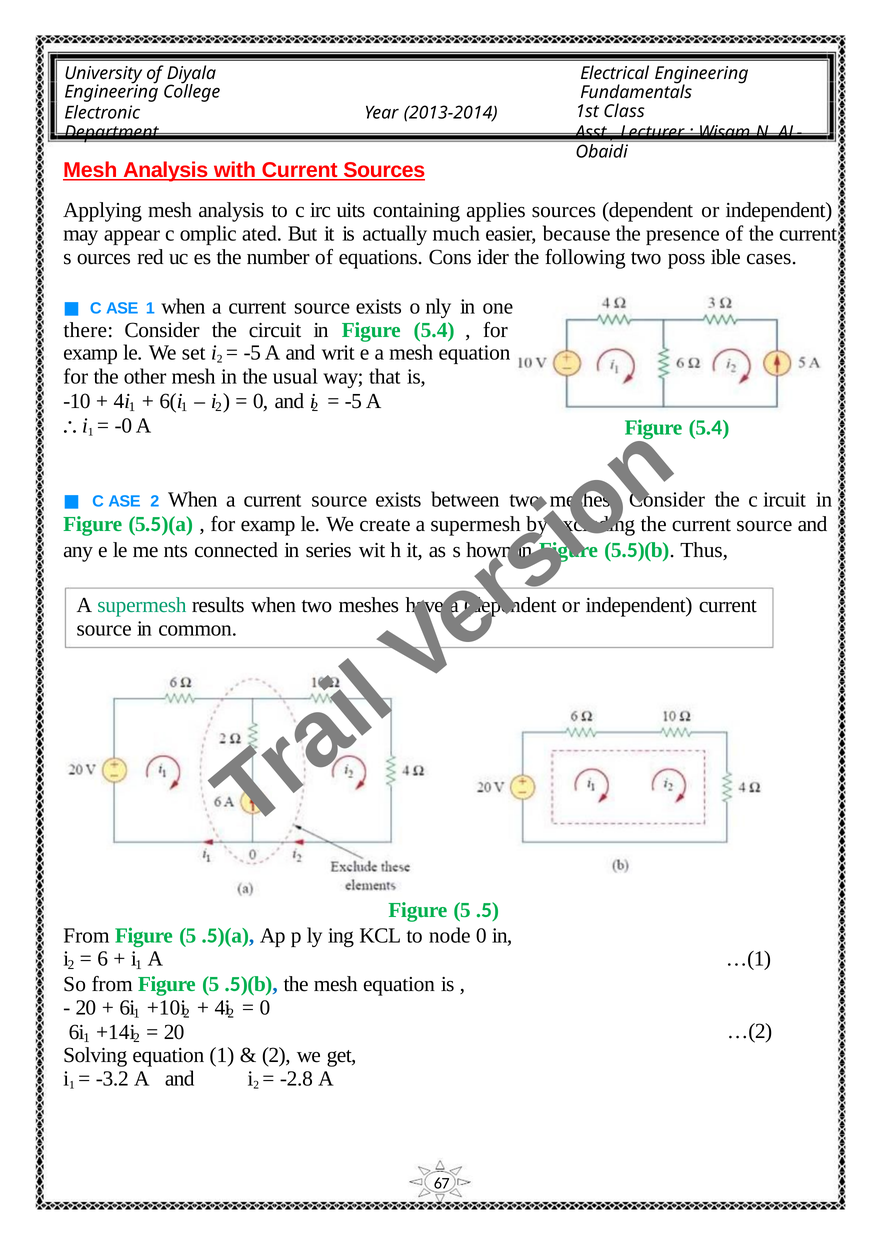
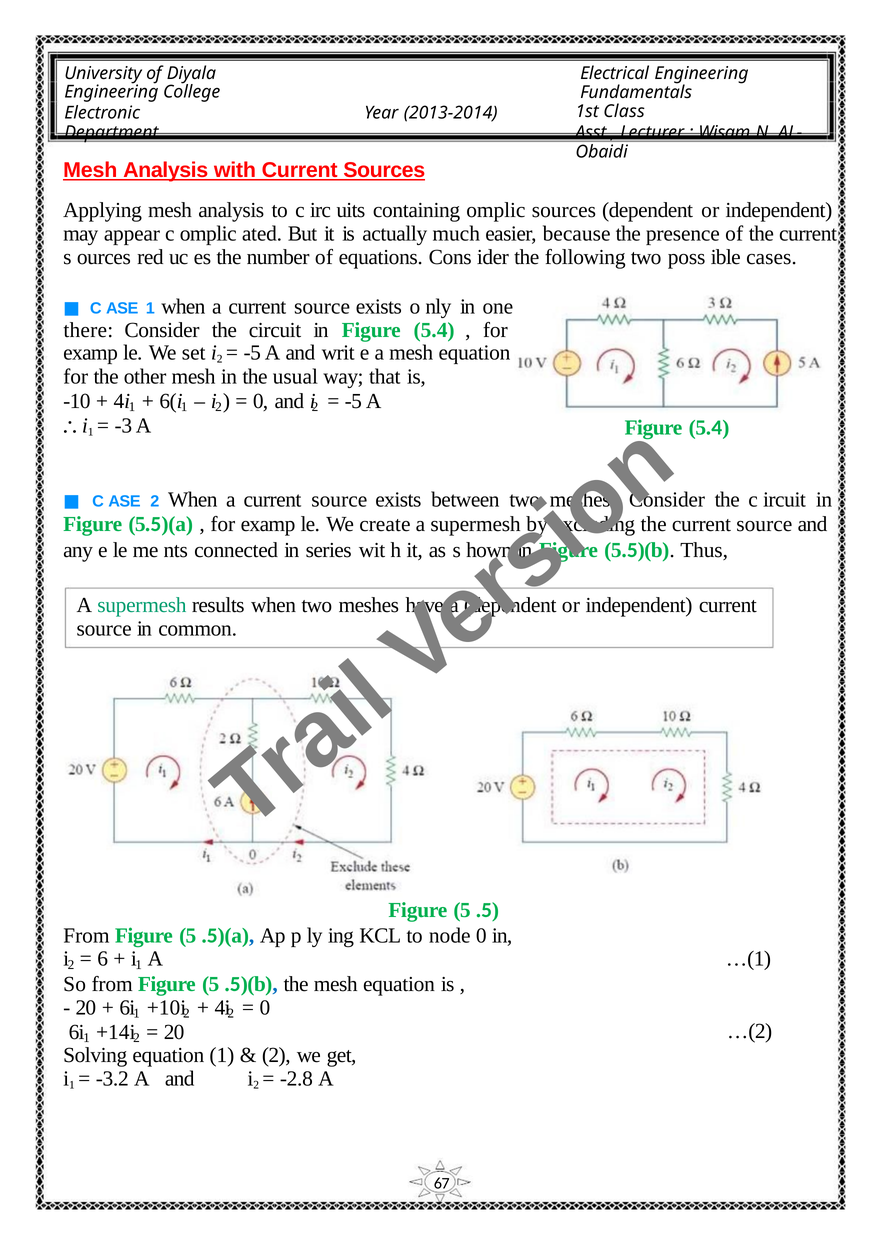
containing applies: applies -> omplic (496, 210)
-0: -0 -> -3 (123, 426)
